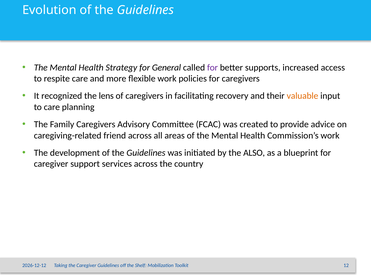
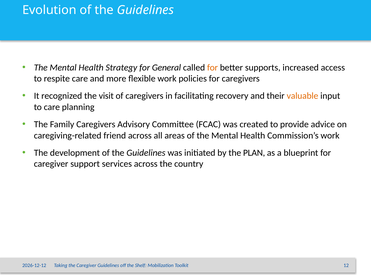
for colour: purple -> orange (213, 68)
lens: lens -> visit (106, 96)
ALSO: ALSO -> PLAN (254, 153)
